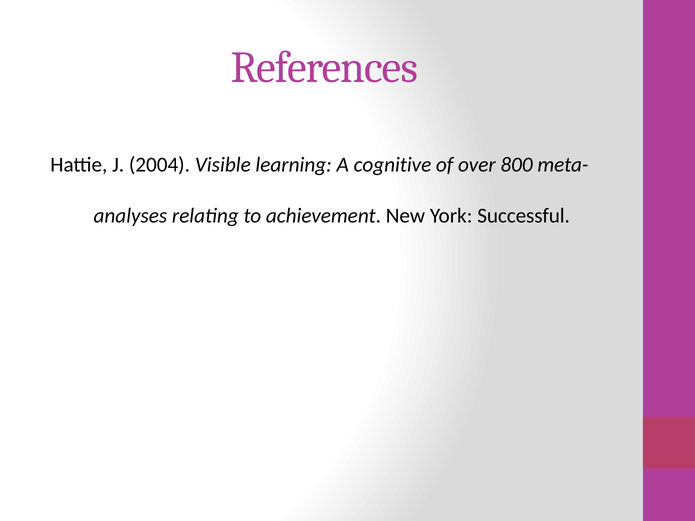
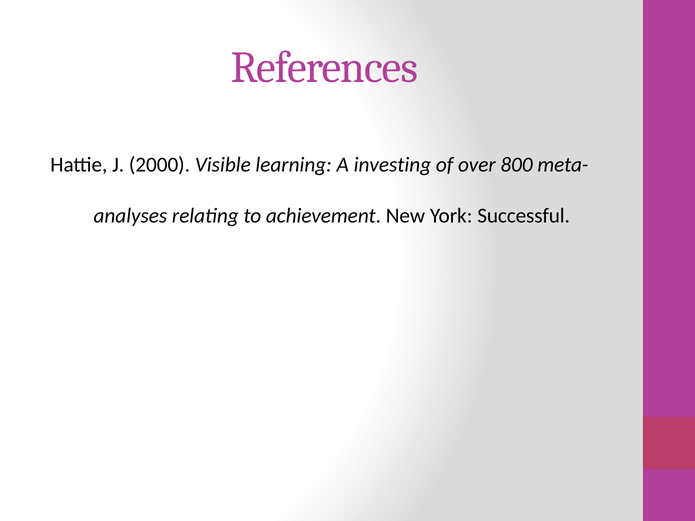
2004: 2004 -> 2000 (159, 165)
cognitive: cognitive -> investing (392, 165)
